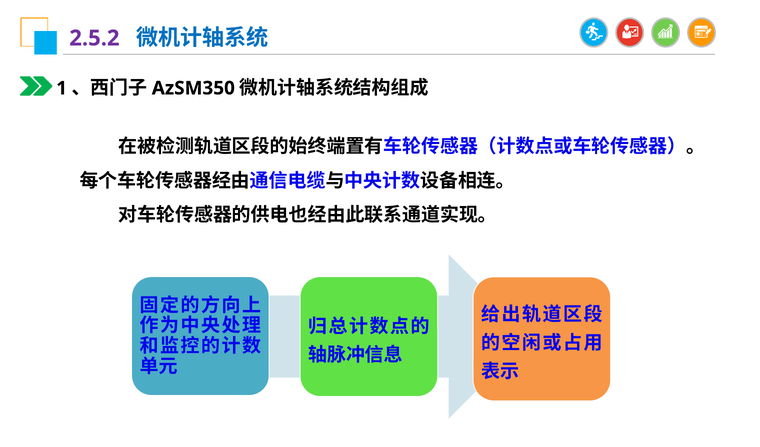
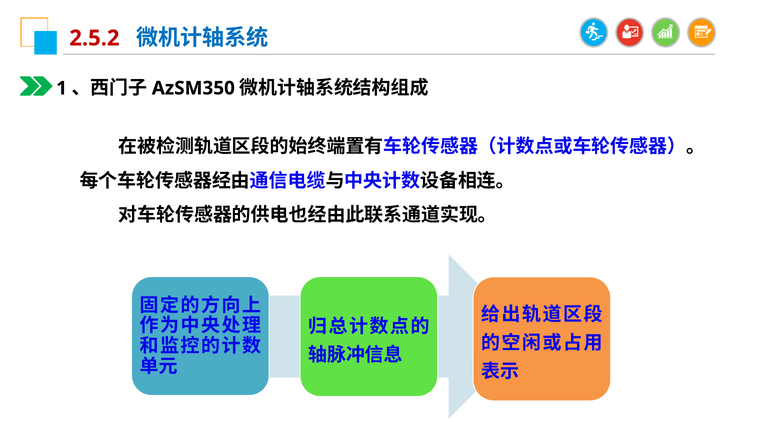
2.5.2 colour: purple -> red (94, 38)
